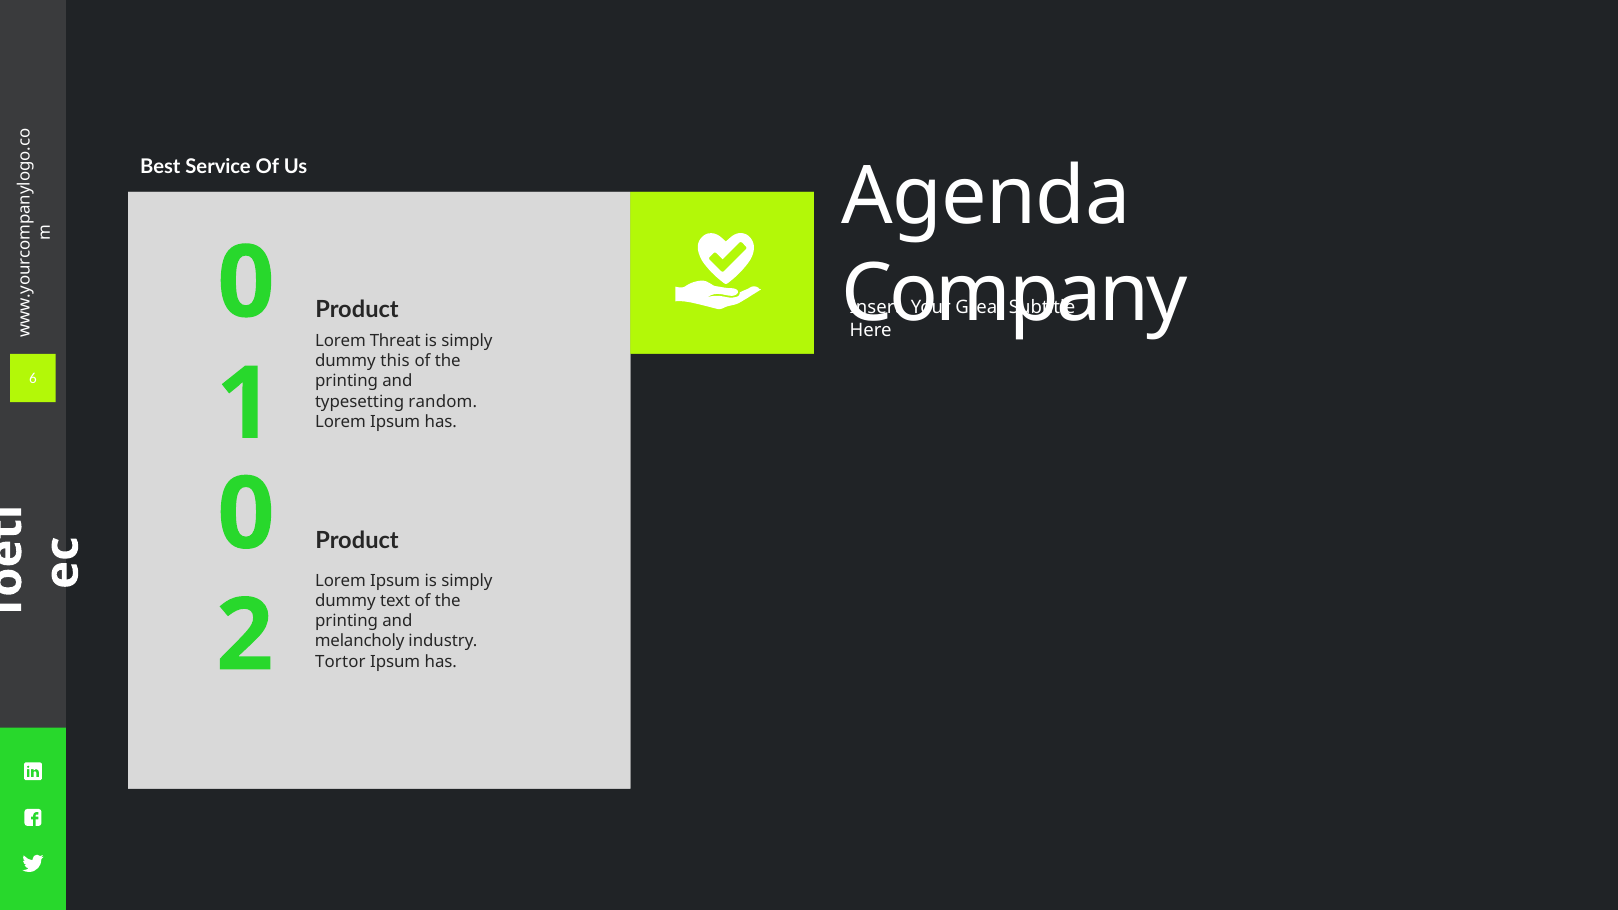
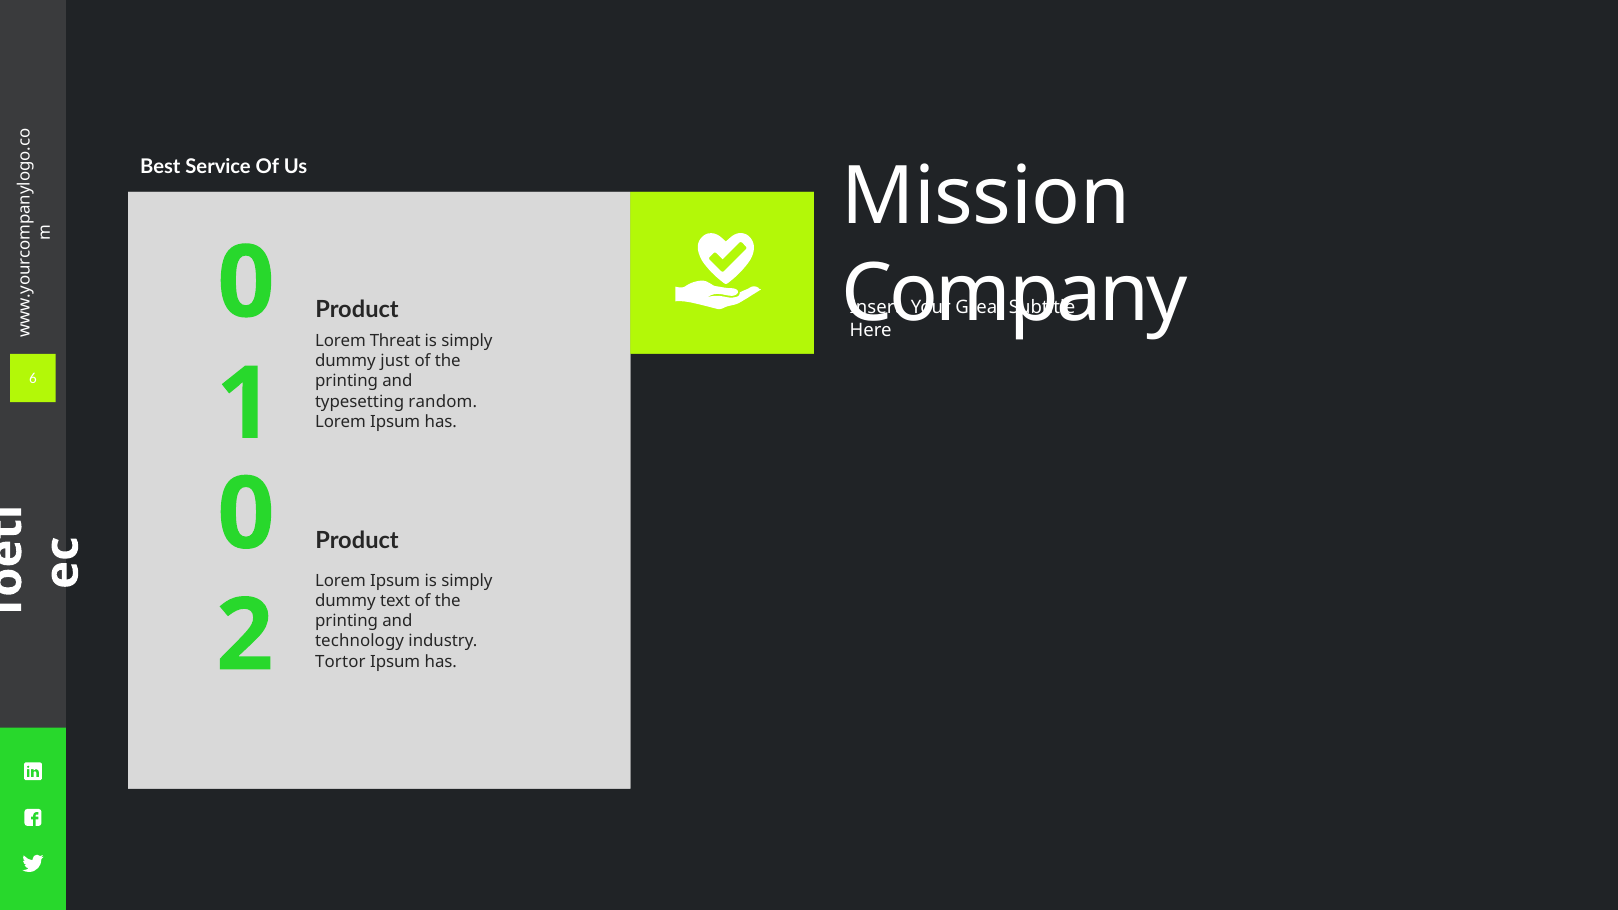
Agenda: Agenda -> Mission (986, 197)
this: this -> just (395, 361)
melancholy: melancholy -> technology (360, 642)
